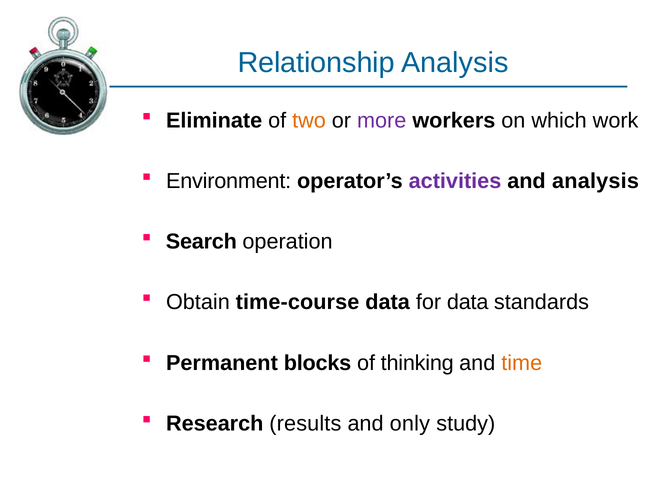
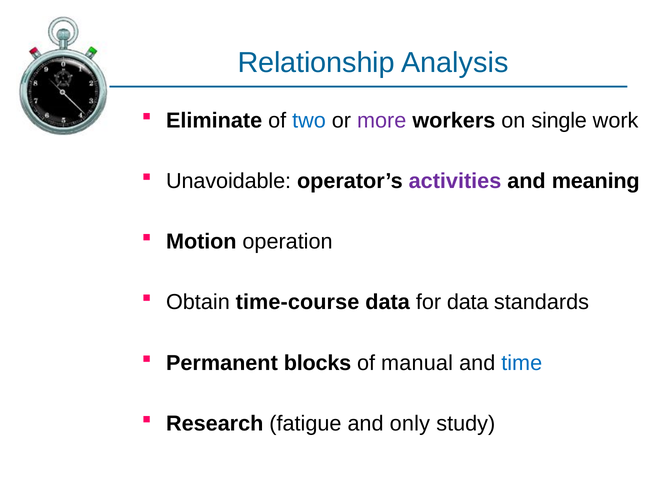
two colour: orange -> blue (309, 121)
which: which -> single (559, 121)
Environment: Environment -> Unavoidable (229, 181)
and analysis: analysis -> meaning (596, 181)
Search: Search -> Motion (201, 242)
thinking: thinking -> manual (417, 363)
time colour: orange -> blue (522, 363)
results: results -> fatigue (305, 423)
